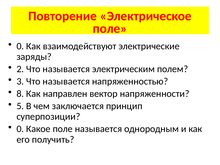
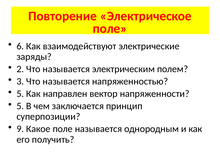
0: 0 -> 6 (20, 46)
8: 8 -> 5 (20, 94)
0: 0 -> 9 (20, 129)
